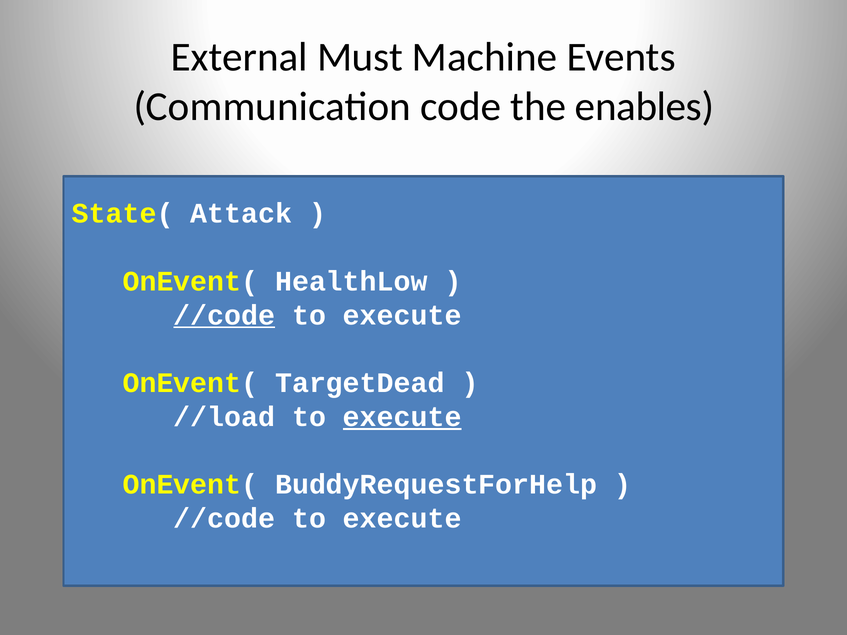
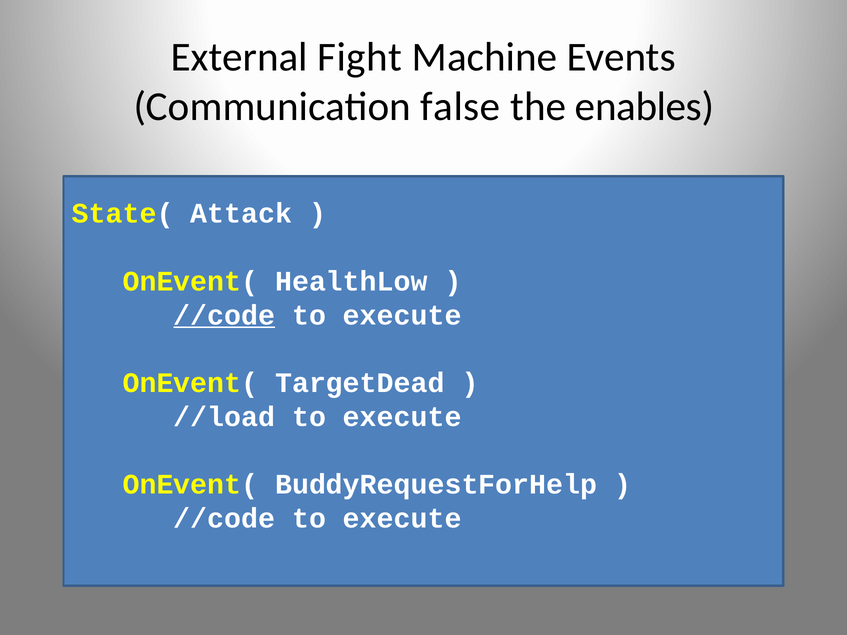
Must: Must -> Fight (360, 57)
code: code -> false (460, 107)
execute underline: present -> none (402, 417)
